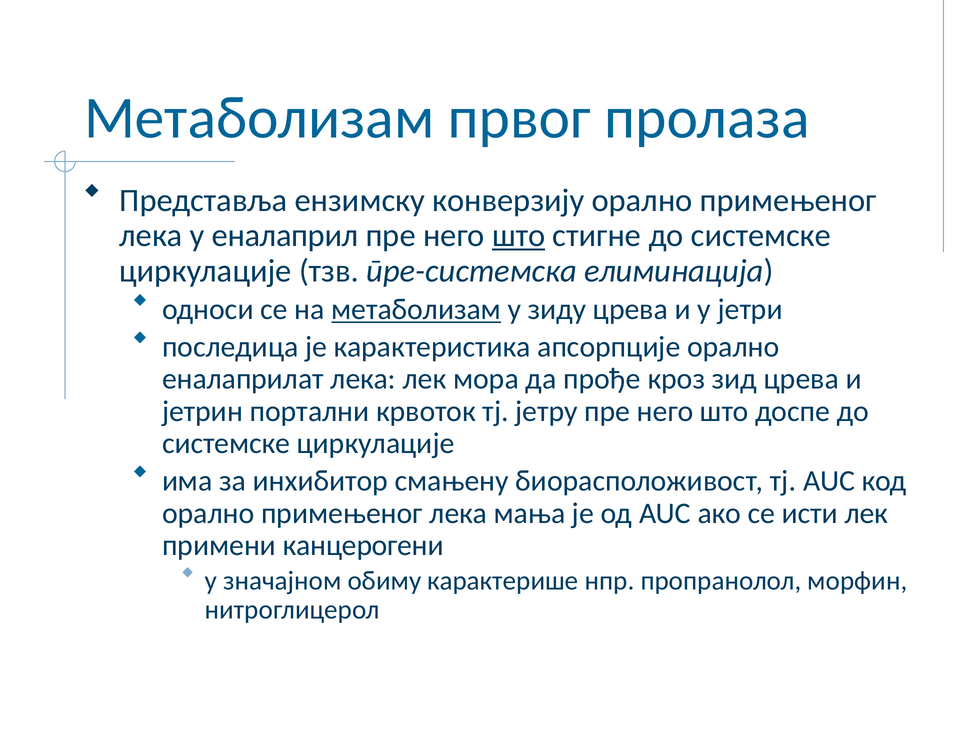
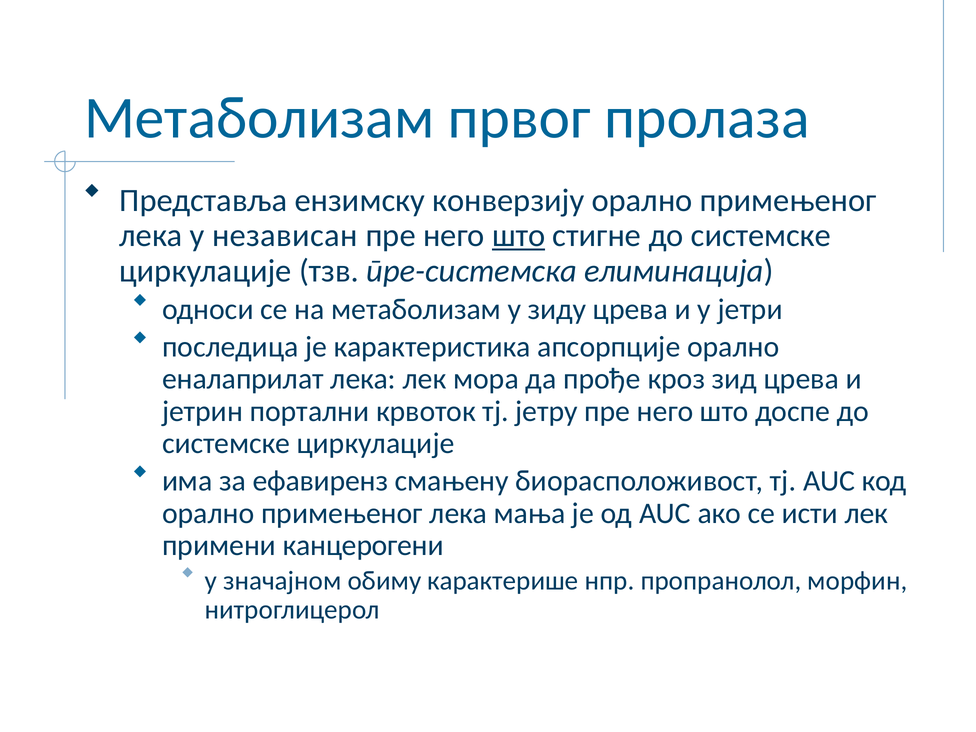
еналаприл: еналаприл -> независан (285, 236)
метаболизам underline: present -> none (416, 309)
инхибитор: инхибитор -> ефавиренз (320, 481)
